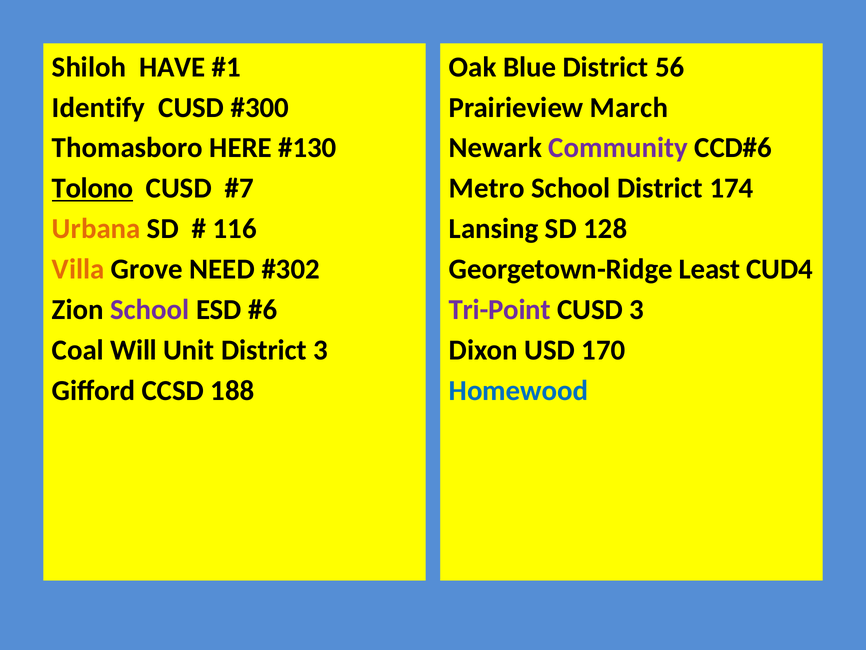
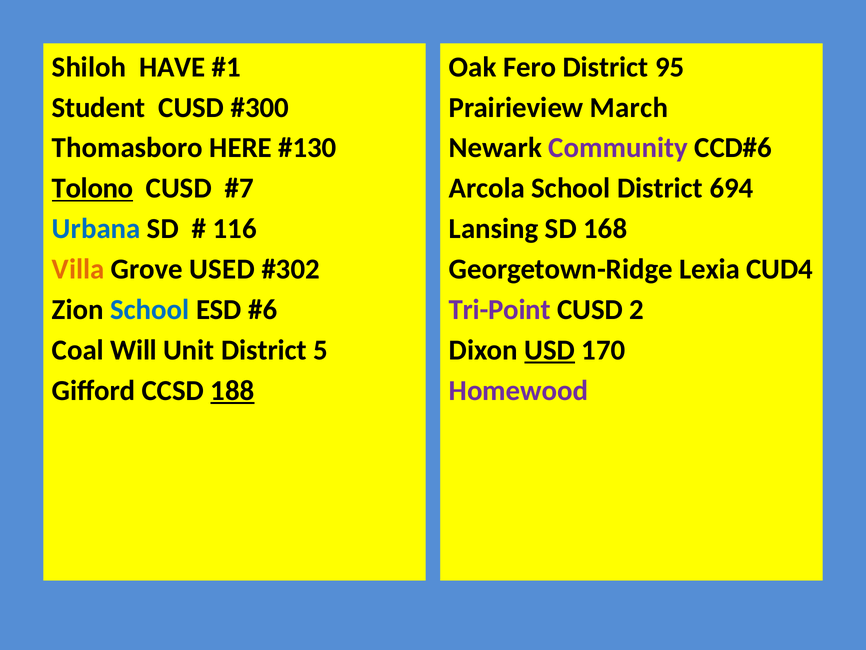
Blue: Blue -> Fero (530, 67)
56: 56 -> 95 (670, 67)
Identify: Identify -> Student (99, 107)
Metro: Metro -> Arcola (487, 188)
174: 174 -> 694 (731, 188)
Urbana colour: orange -> blue (96, 229)
128: 128 -> 168 (605, 229)
NEED: NEED -> USED (222, 269)
Least: Least -> Lexia (709, 269)
School colour: purple -> blue (150, 309)
CUSD 3: 3 -> 2 (637, 309)
District 3: 3 -> 5 (321, 350)
USD underline: none -> present (550, 350)
188 underline: none -> present (232, 390)
Homewood colour: blue -> purple (519, 390)
